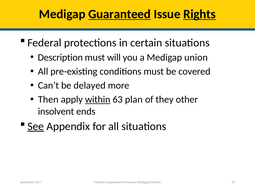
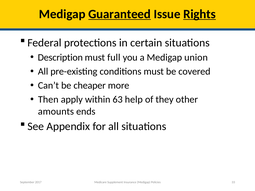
will: will -> full (114, 58)
delayed: delayed -> cheaper (90, 86)
within underline: present -> none (98, 100)
plan: plan -> help (134, 100)
insolvent: insolvent -> amounts (56, 112)
See underline: present -> none (36, 127)
